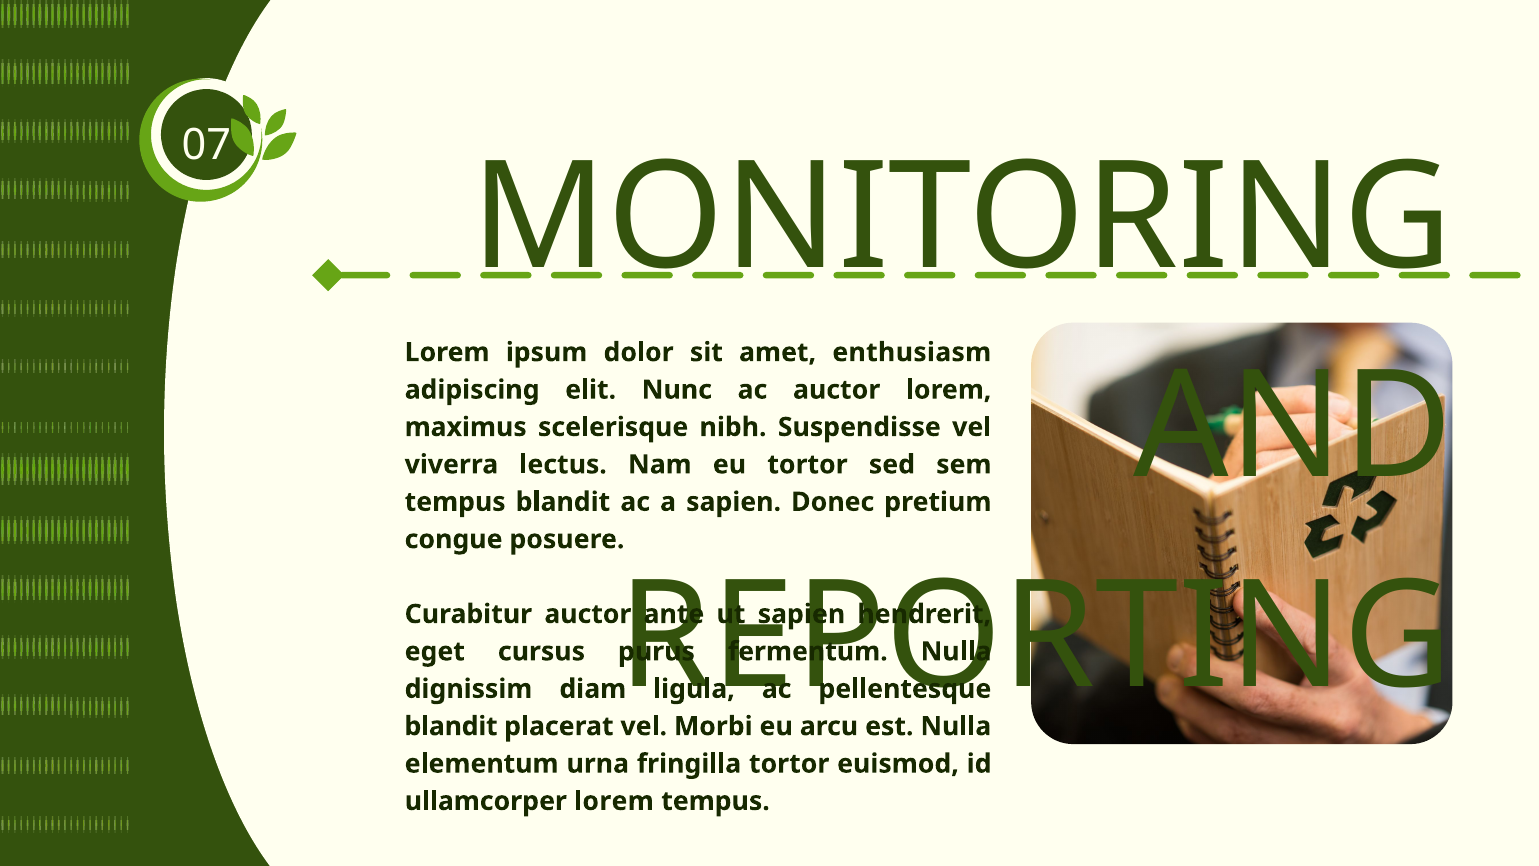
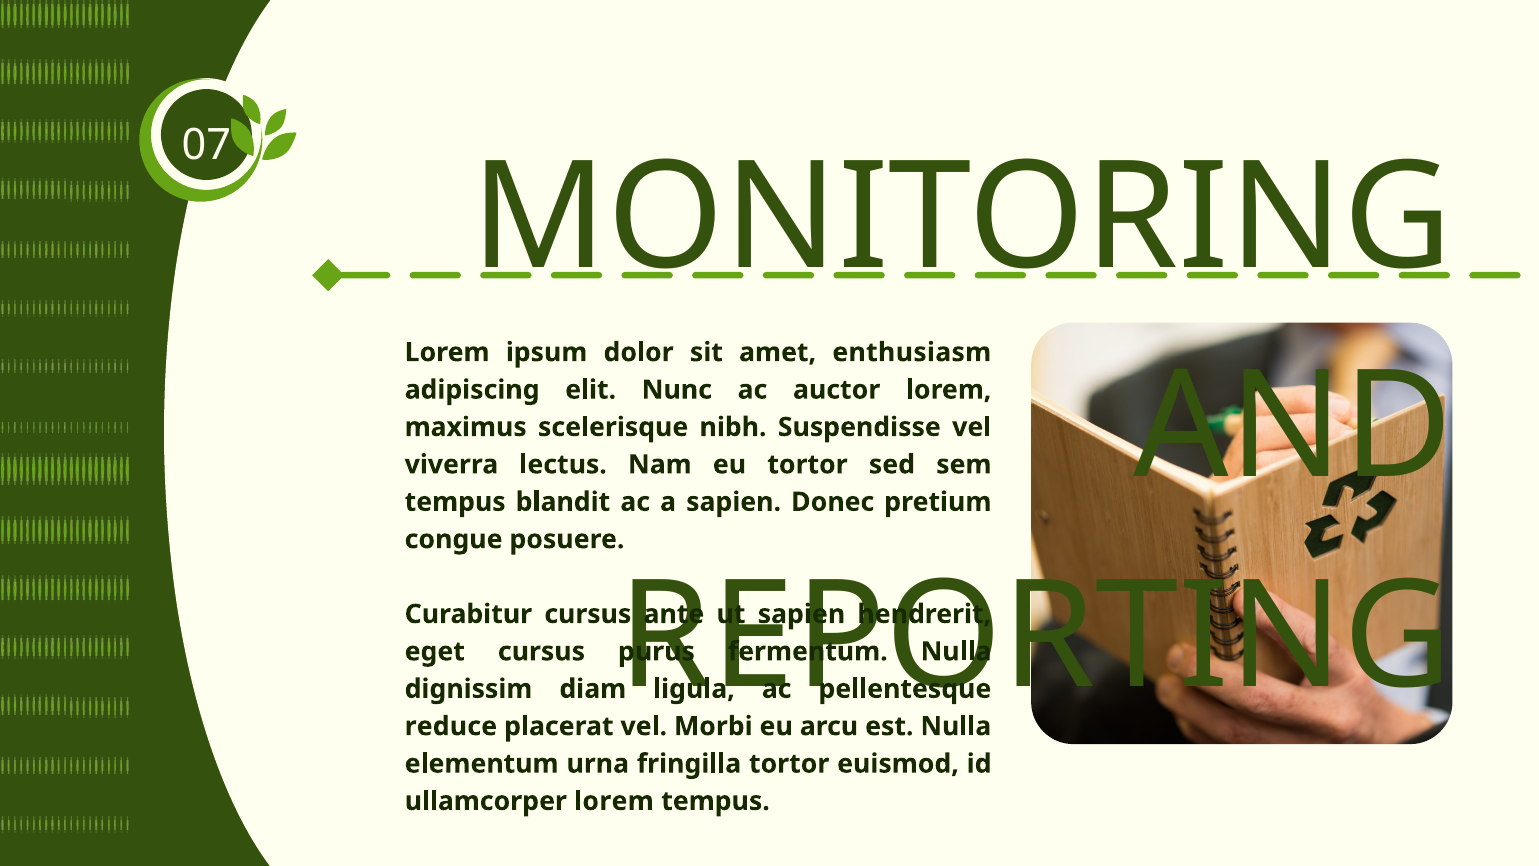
Curabitur auctor: auctor -> cursus (588, 614)
blandit: blandit -> reduce (451, 726)
